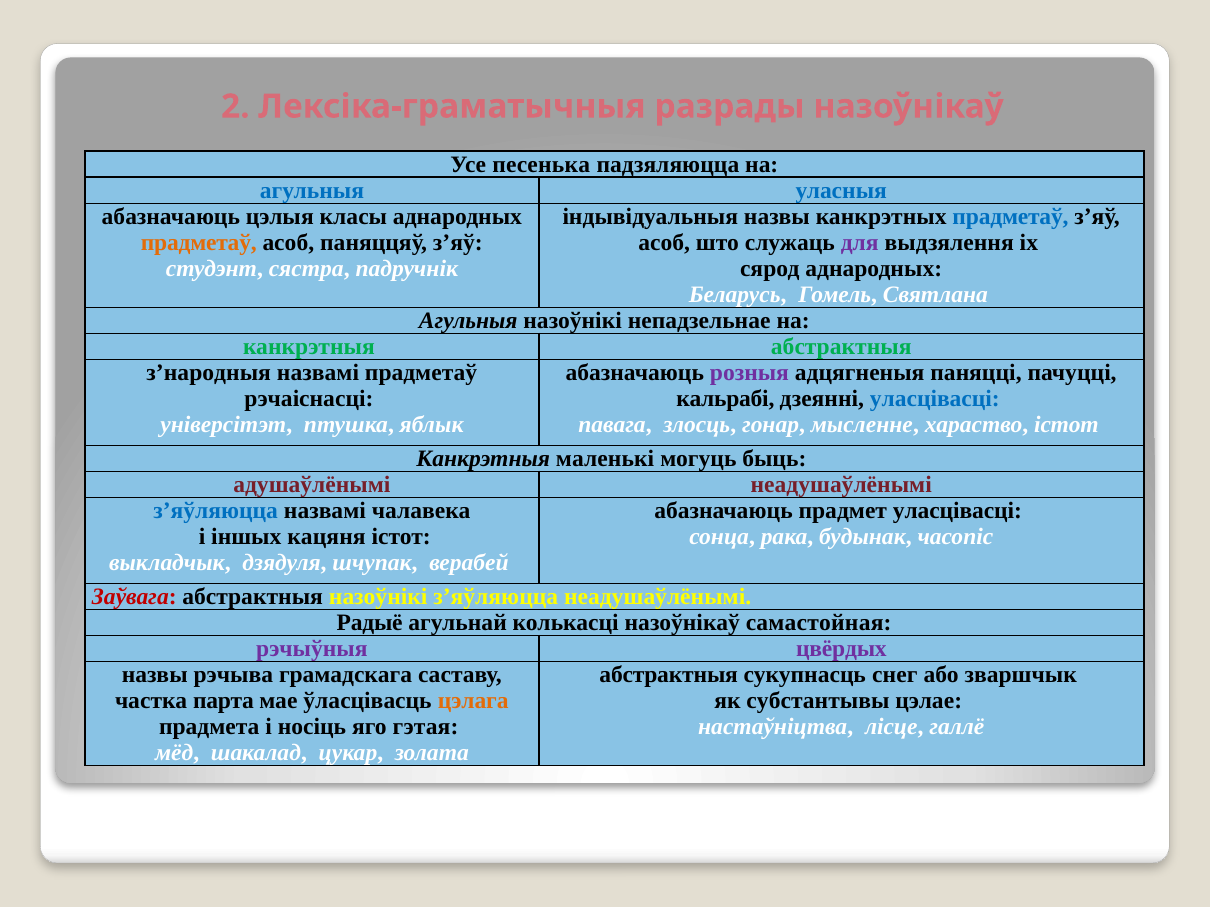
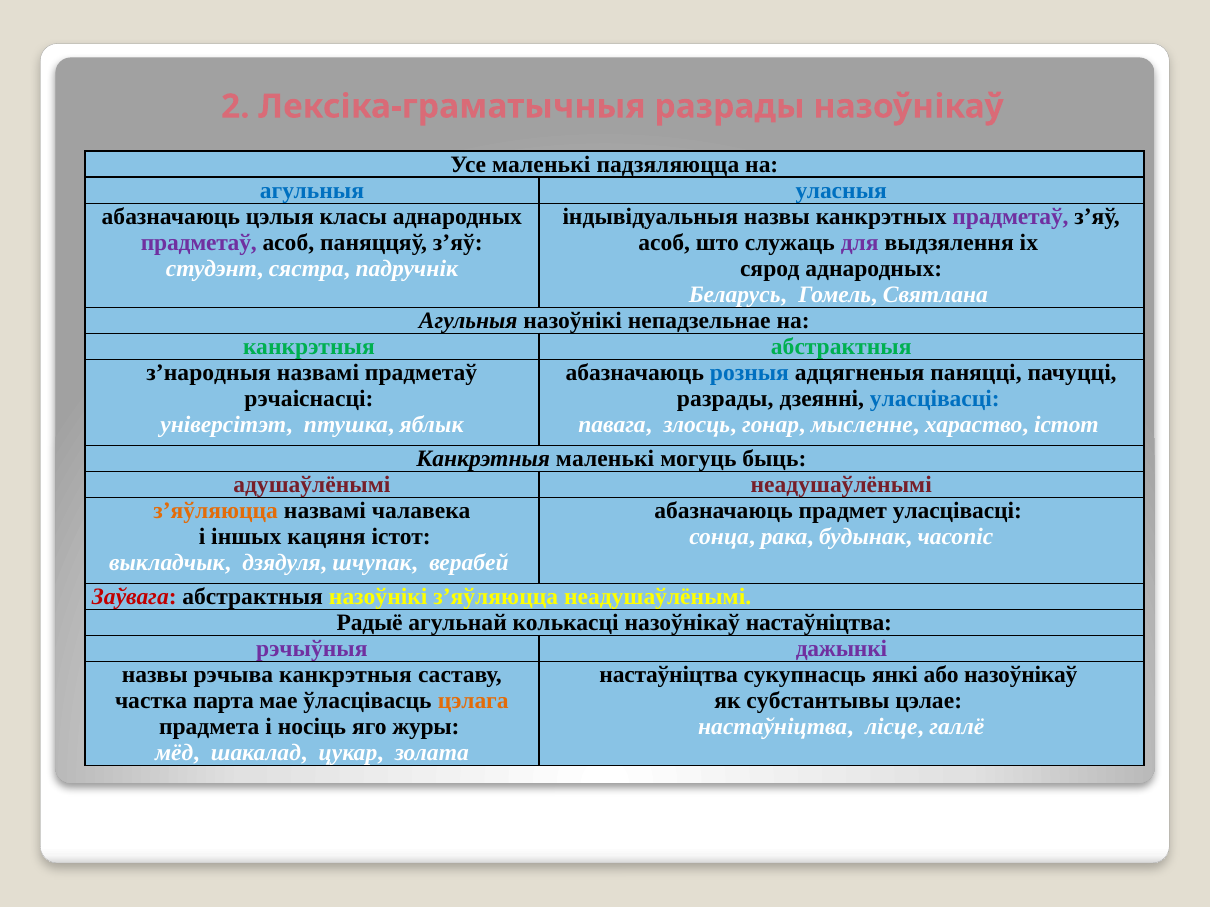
Усе песенька: песенька -> маленькі (541, 164)
прадметаў colour: blue -> purple (1011, 217)
прадметаў colour: orange -> purple (199, 243)
розныя colour: purple -> blue (749, 373)
кальрабі: кальрабі -> разрады (725, 399)
з’яўляюцца colour: blue -> orange (216, 511)
назоўнікаў самастойная: самастойная -> настаўніцтва (819, 623)
цвёрдых: цвёрдых -> дажынкі (841, 649)
рэчыва грамадскага: грамадскага -> канкрэтныя (345, 675)
абстрактныя: абстрактныя -> настаўніцтва (669, 675)
снег: снег -> янкі (895, 675)
або зваршчык: зваршчык -> назоўнікаў (1021, 675)
гэтая: гэтая -> журы (426, 727)
